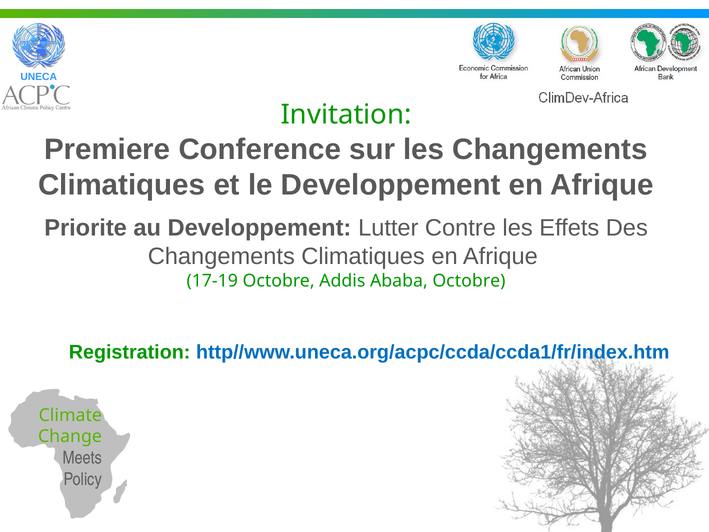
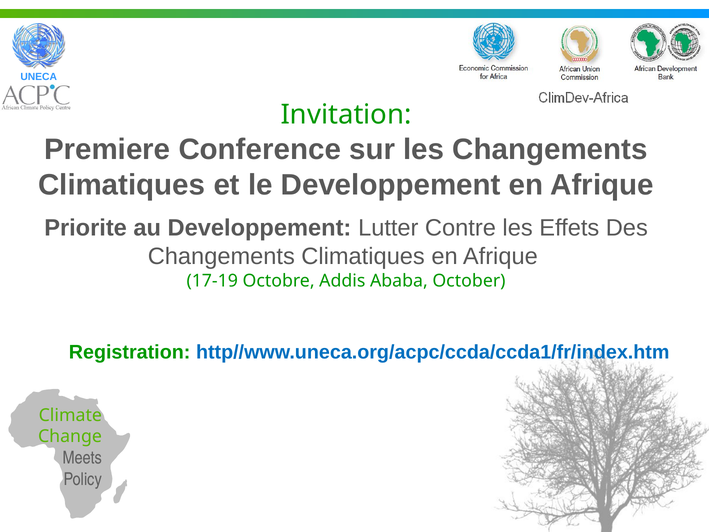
Ababa Octobre: Octobre -> October (469, 281)
